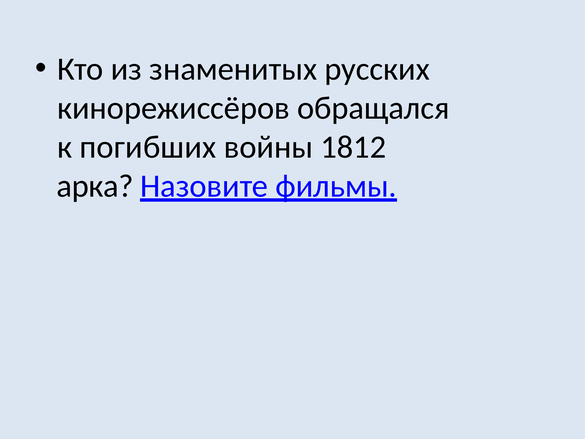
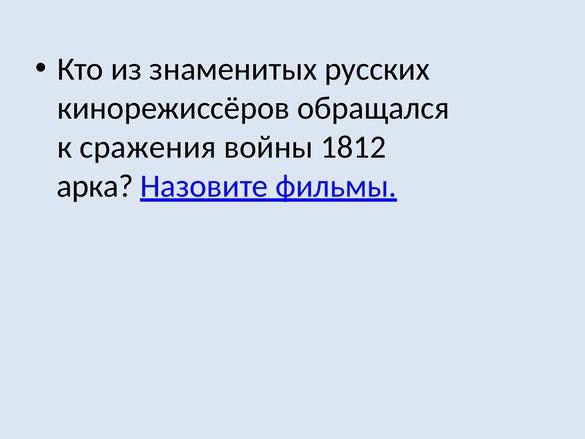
погибших: погибших -> сражения (148, 147)
